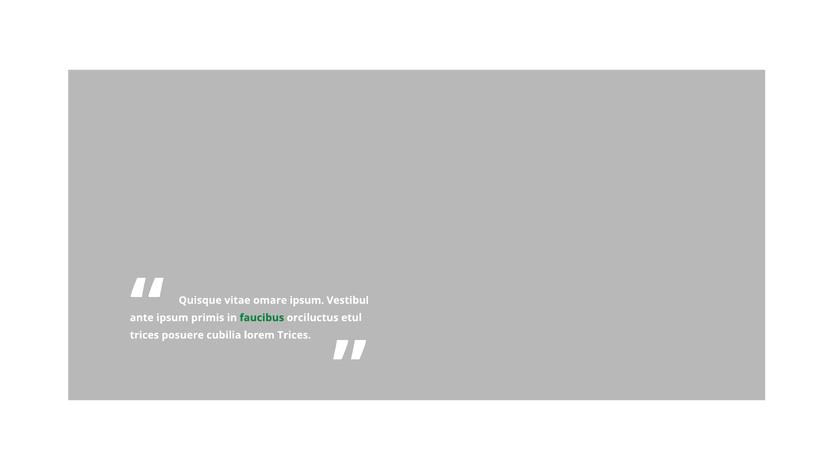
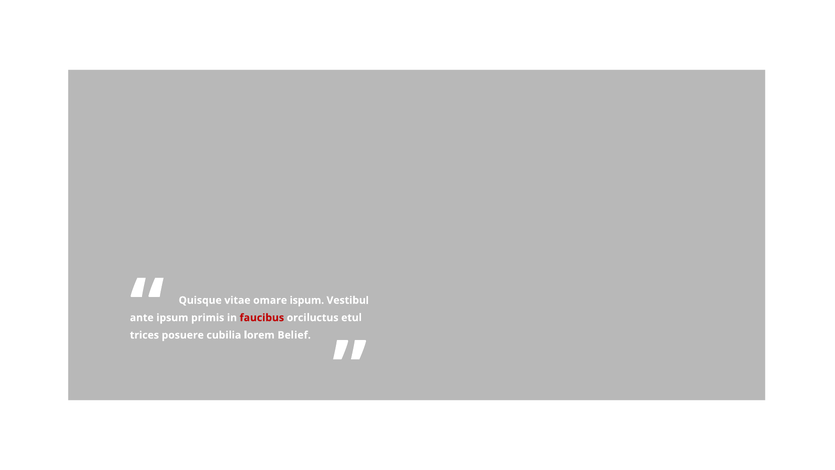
omare ipsum: ipsum -> ispum (307, 300)
faucibus colour: green -> red (262, 318)
lorem Trices: Trices -> Belief (294, 335)
